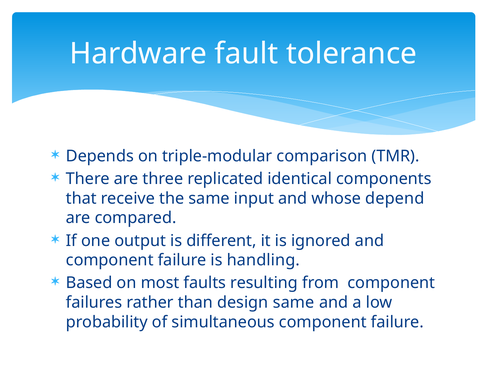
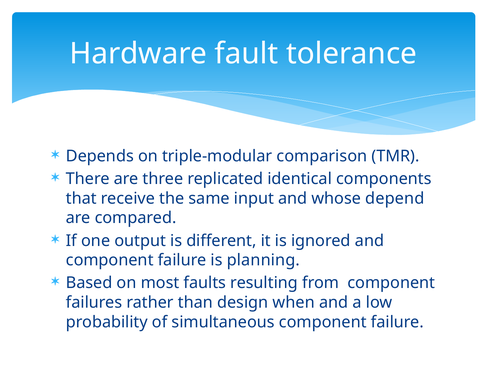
handling: handling -> planning (263, 260)
design same: same -> when (294, 302)
